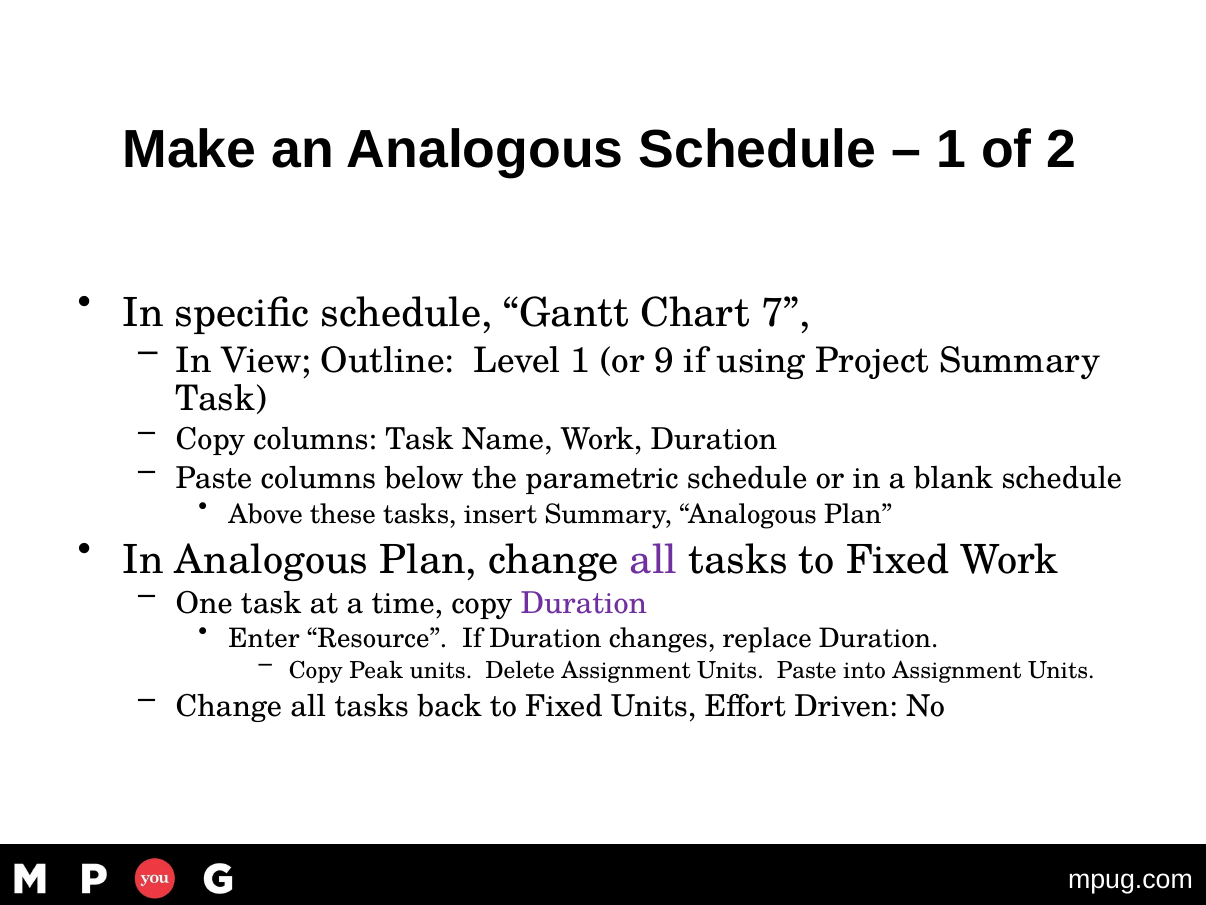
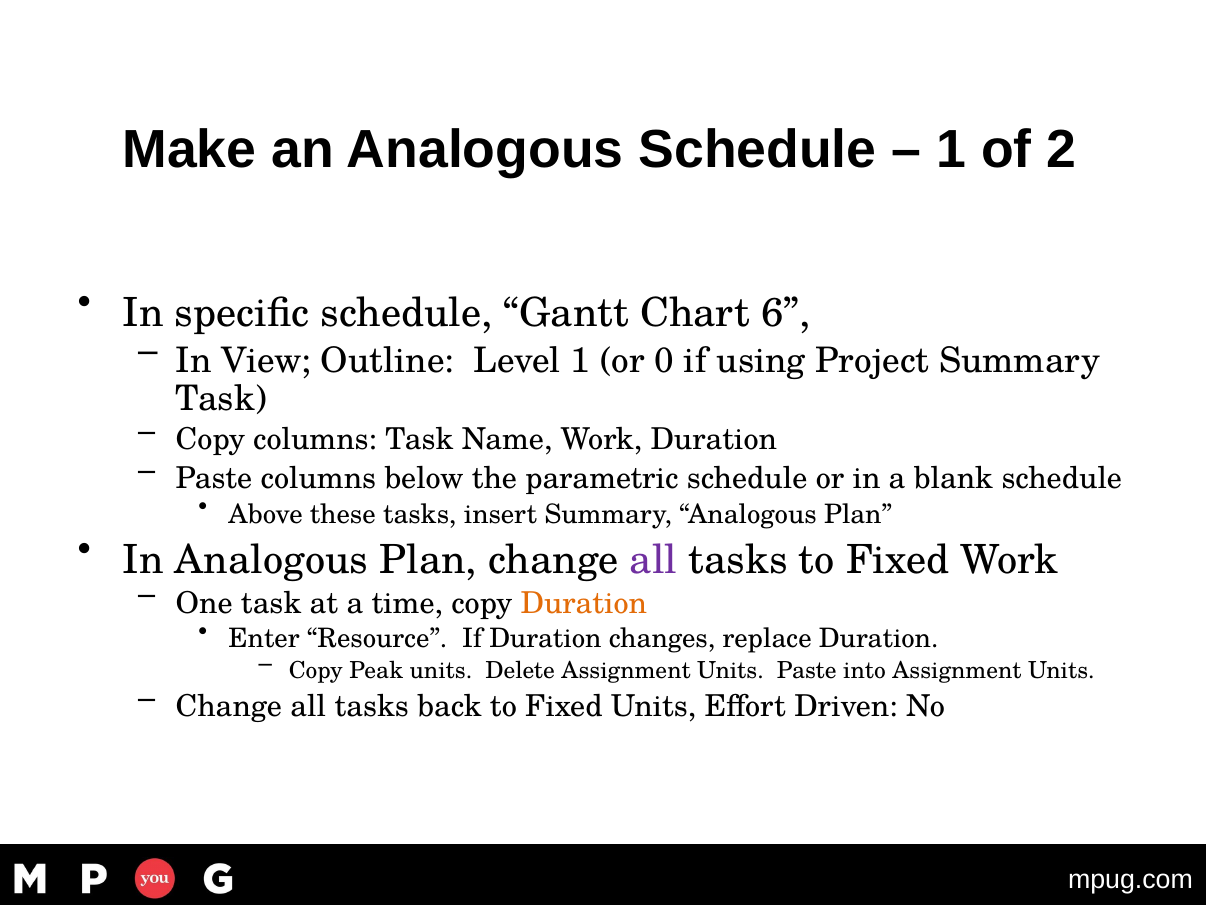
7: 7 -> 6 (786, 313)
9: 9 -> 0 (664, 360)
Duration colour: purple -> orange (584, 603)
